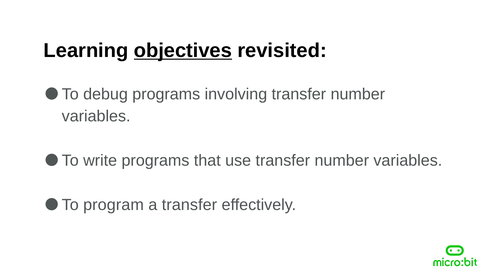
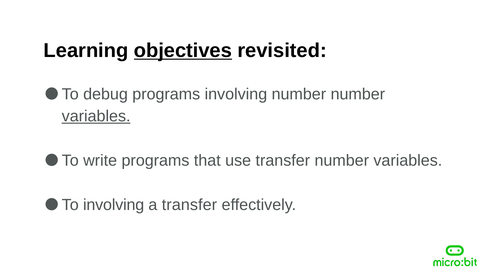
involving transfer: transfer -> number (299, 94)
variables underline: none -> present (96, 116)
To program: program -> involving (114, 205)
